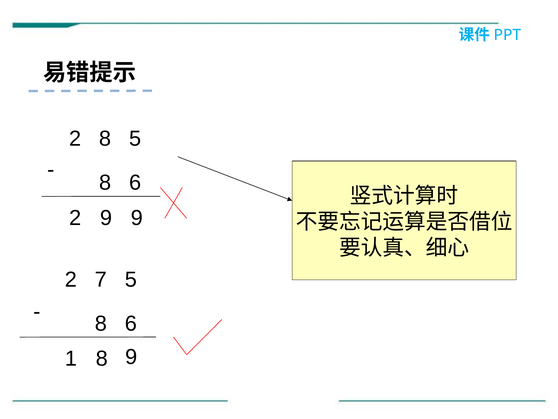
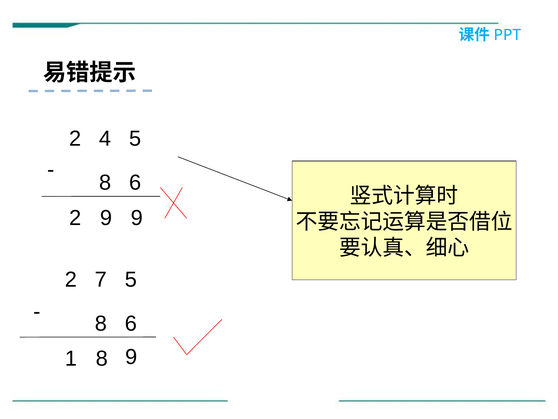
2 8: 8 -> 4 (105, 139)
